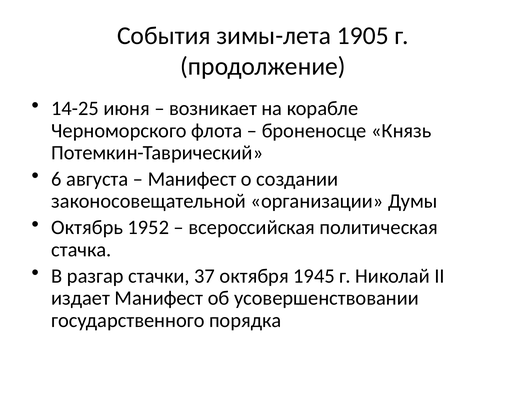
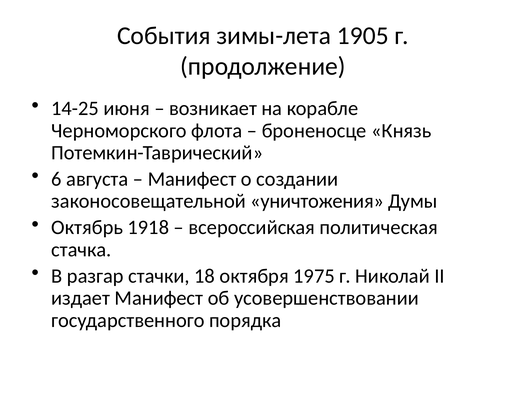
организации: организации -> уничтожения (317, 201)
1952: 1952 -> 1918 (148, 227)
37: 37 -> 18 (205, 276)
1945: 1945 -> 1975 (314, 276)
